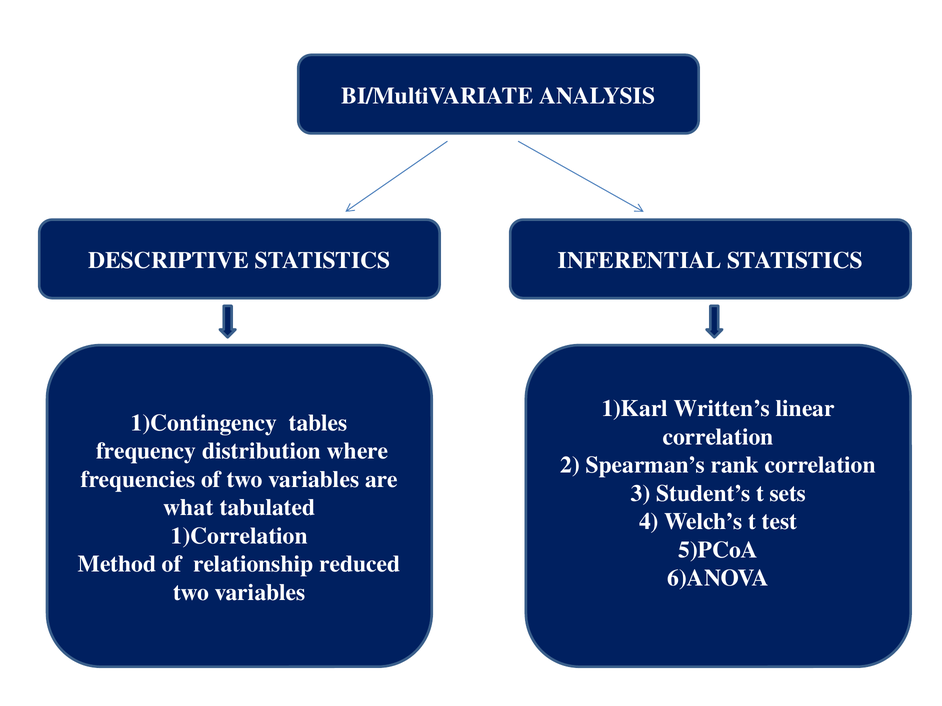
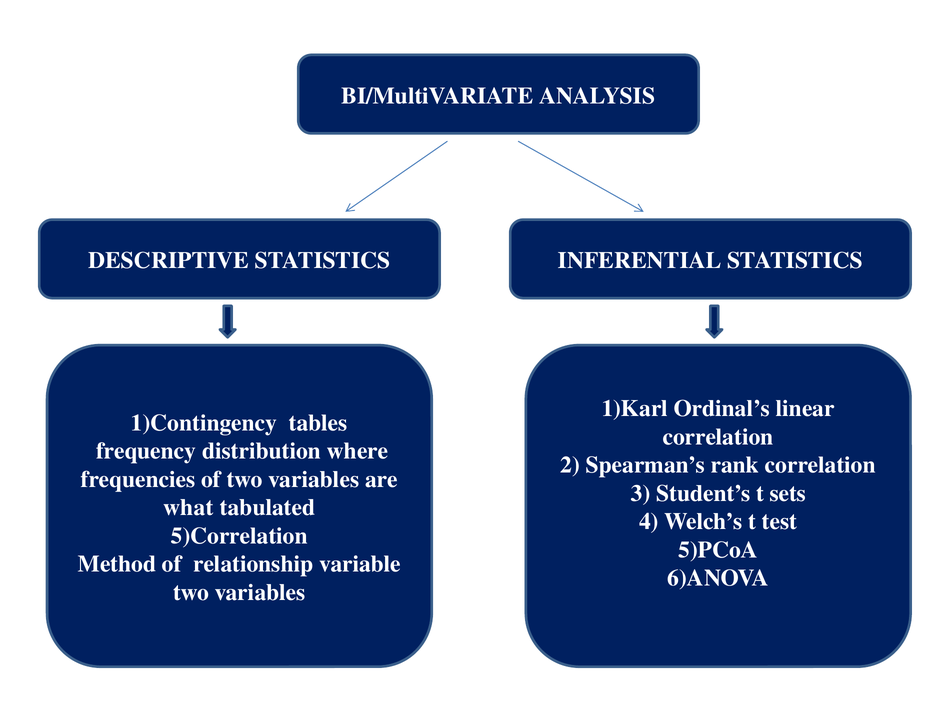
Written’s: Written’s -> Ordinal’s (722, 409)
1)Correlation: 1)Correlation -> 5)Correlation (239, 536)
reduced: reduced -> variable (360, 564)
